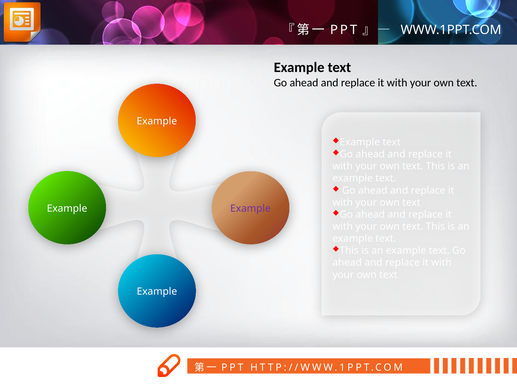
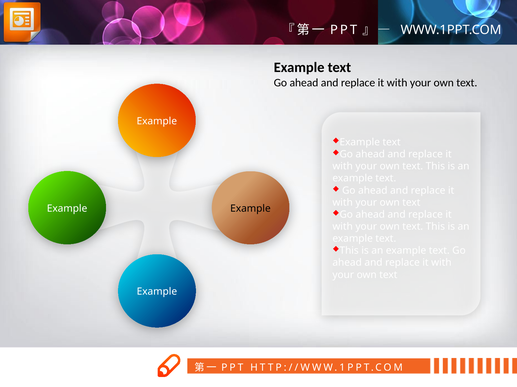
Example colour: purple -> black (250, 209)
